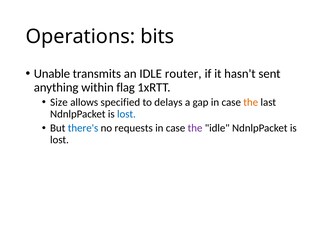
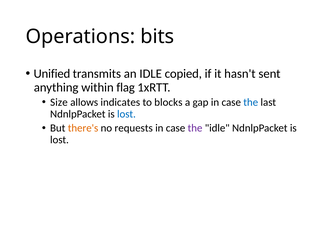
Unable: Unable -> Unified (52, 73)
router: router -> copied (183, 73)
specified: specified -> indicates (120, 102)
delays: delays -> blocks (168, 102)
the colour: orange -> blue (251, 102)
there's colour: blue -> orange (83, 128)
